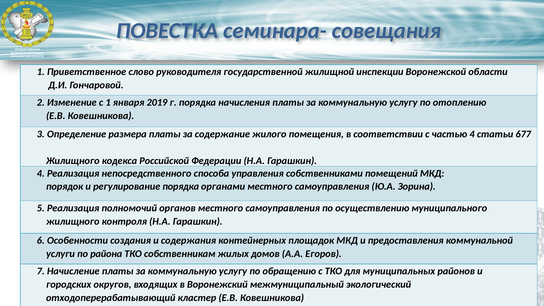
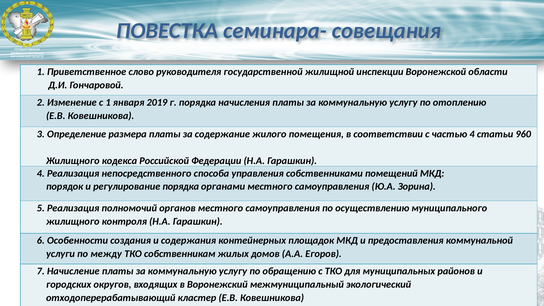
677: 677 -> 960 (523, 134)
района: района -> между (106, 254)
